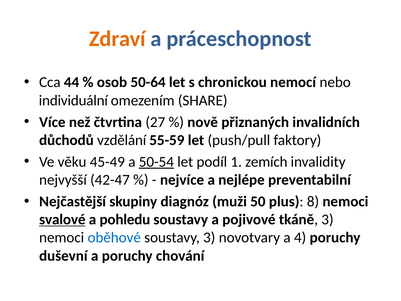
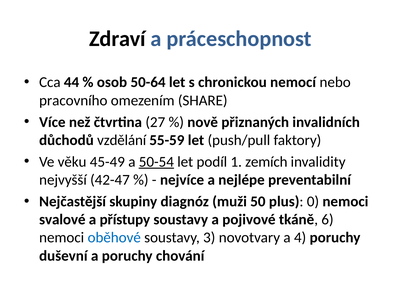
Zdraví colour: orange -> black (117, 39)
individuální: individuální -> pracovního (73, 100)
8: 8 -> 0 (313, 201)
svalové underline: present -> none (62, 219)
pohledu: pohledu -> přístupy (125, 219)
tkáně 3: 3 -> 6 (327, 219)
